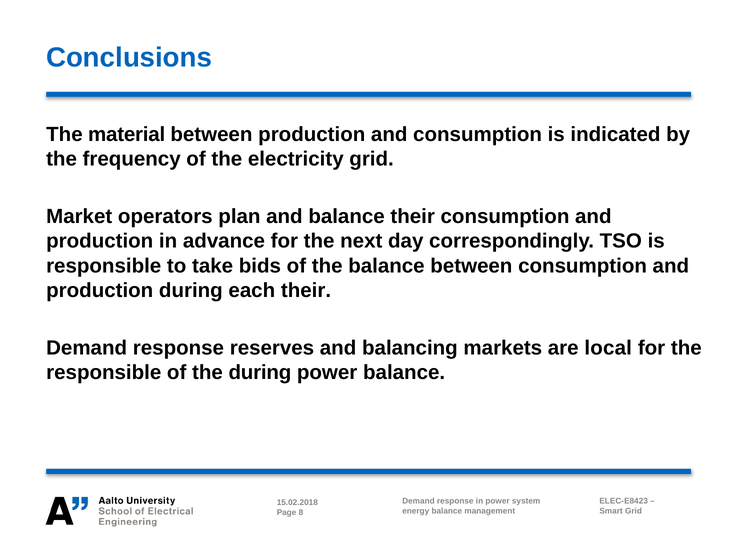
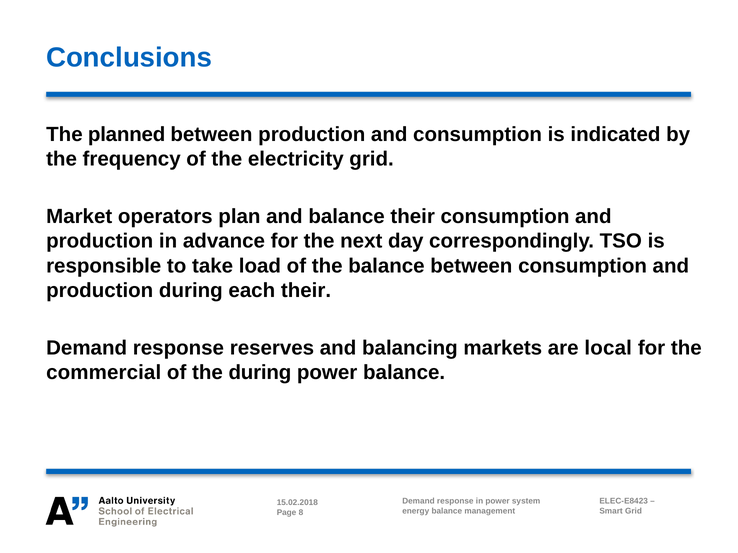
material: material -> planned (127, 135)
bids: bids -> load (260, 266)
responsible: responsible -> commercial (104, 373)
